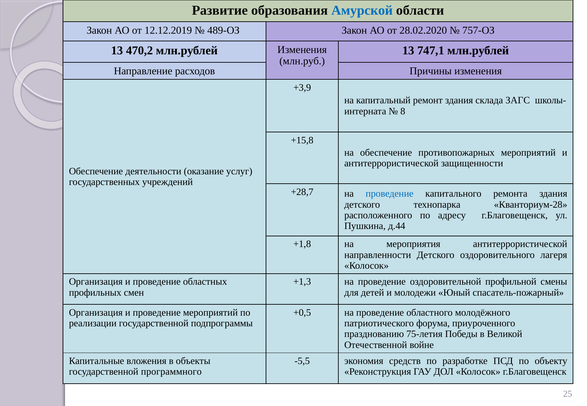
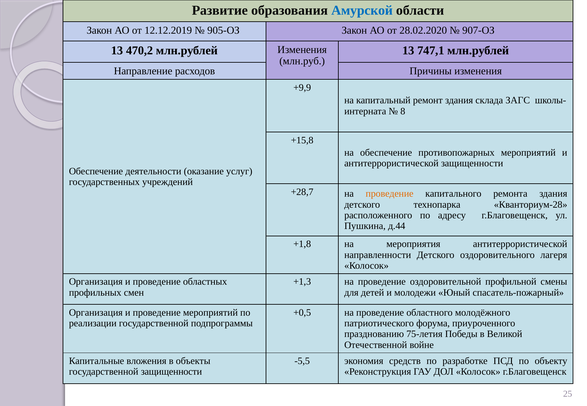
489-ОЗ: 489-ОЗ -> 905-ОЗ (223, 30)
757-ОЗ: 757-ОЗ -> 907-ОЗ (478, 30)
+3,9: +3,9 -> +9,9 (302, 88)
проведение colour: blue -> orange (390, 194)
государственной программного: программного -> защищенности (171, 372)
